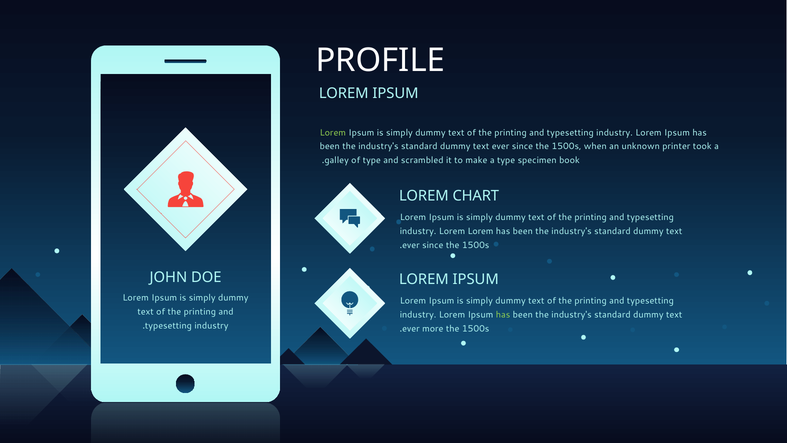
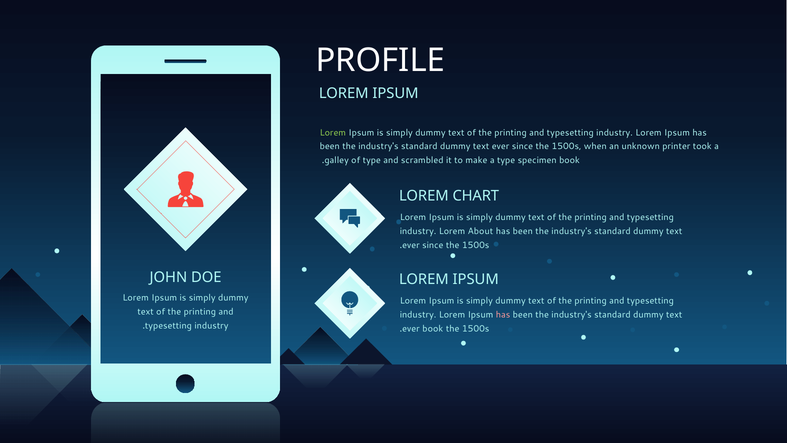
Lorem Lorem: Lorem -> About (480, 231)
has colour: light green -> pink (503, 314)
ever more: more -> book (433, 328)
